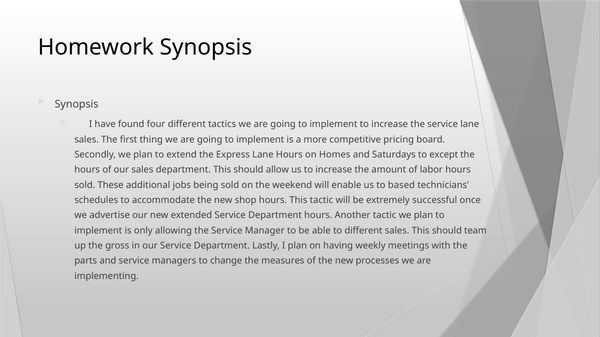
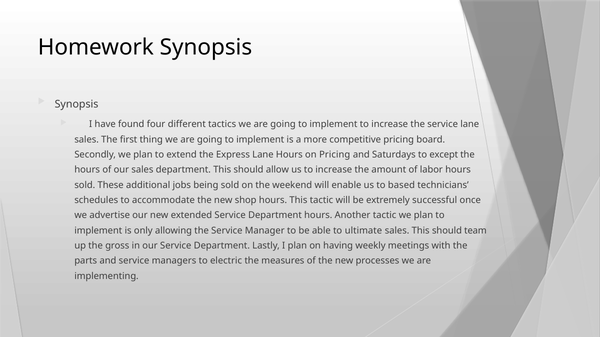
on Homes: Homes -> Pricing (335, 155)
to different: different -> ultimate (363, 231)
change: change -> electric (226, 261)
